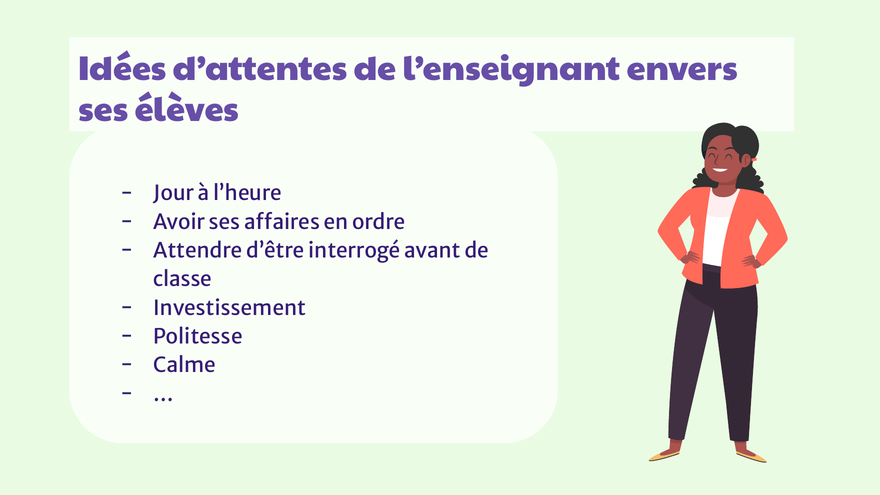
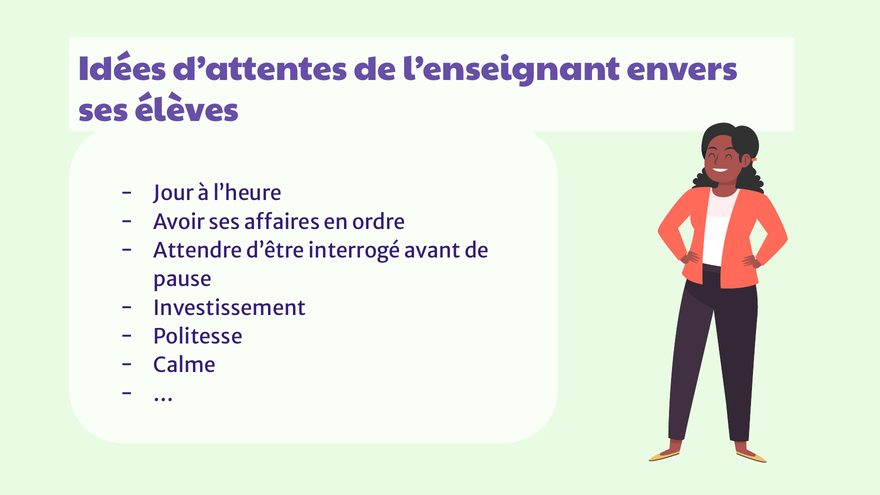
classe: classe -> pause (183, 280)
